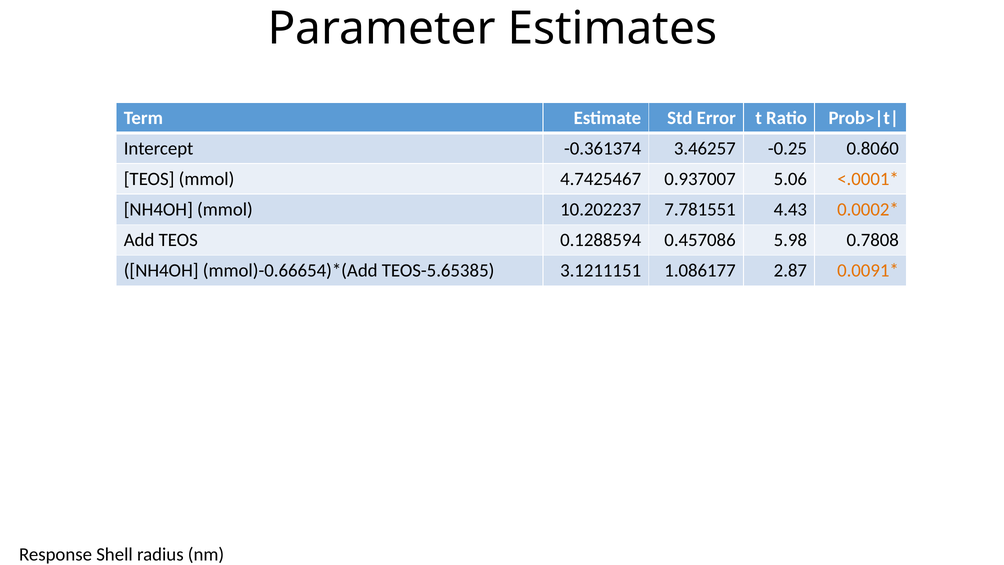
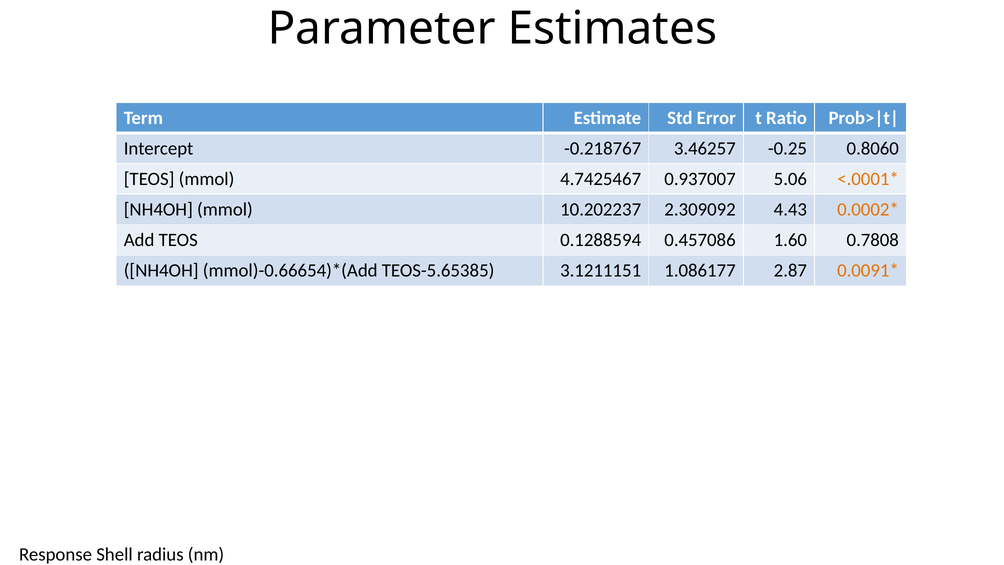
-0.361374: -0.361374 -> -0.218767 (603, 149)
7.781551: 7.781551 -> 2.309092 (700, 210)
5.98: 5.98 -> 1.60 (790, 240)
